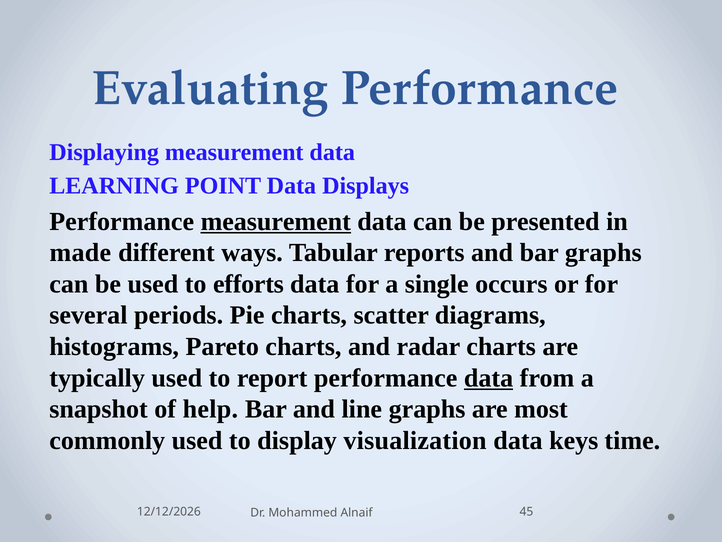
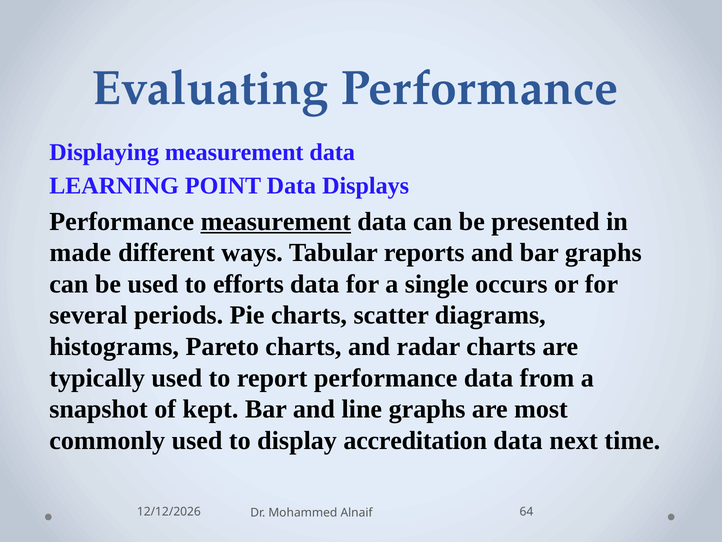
data underline: present -> none (489, 378)
help: help -> kept (211, 409)
visualization: visualization -> accreditation (415, 440)
keys: keys -> next (574, 440)
45: 45 -> 64 (526, 511)
